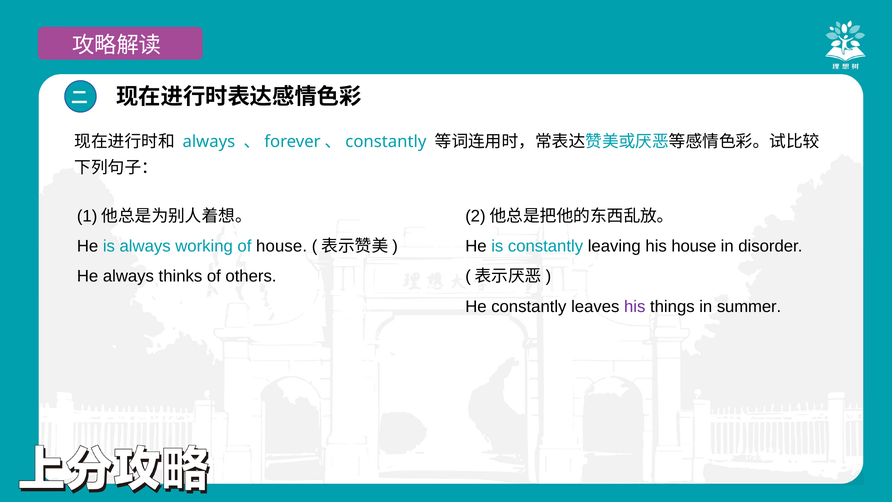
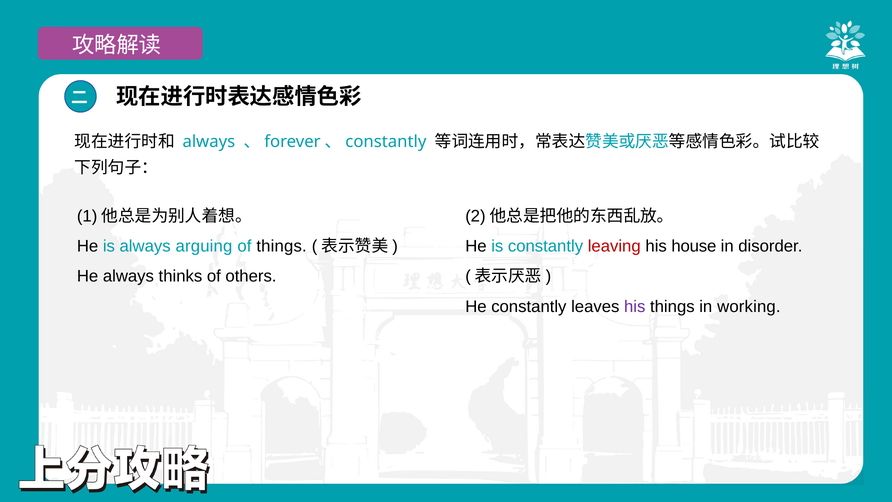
working: working -> arguing (204, 246)
of house: house -> things (282, 246)
leaving colour: black -> red (614, 246)
summer: summer -> working (749, 306)
